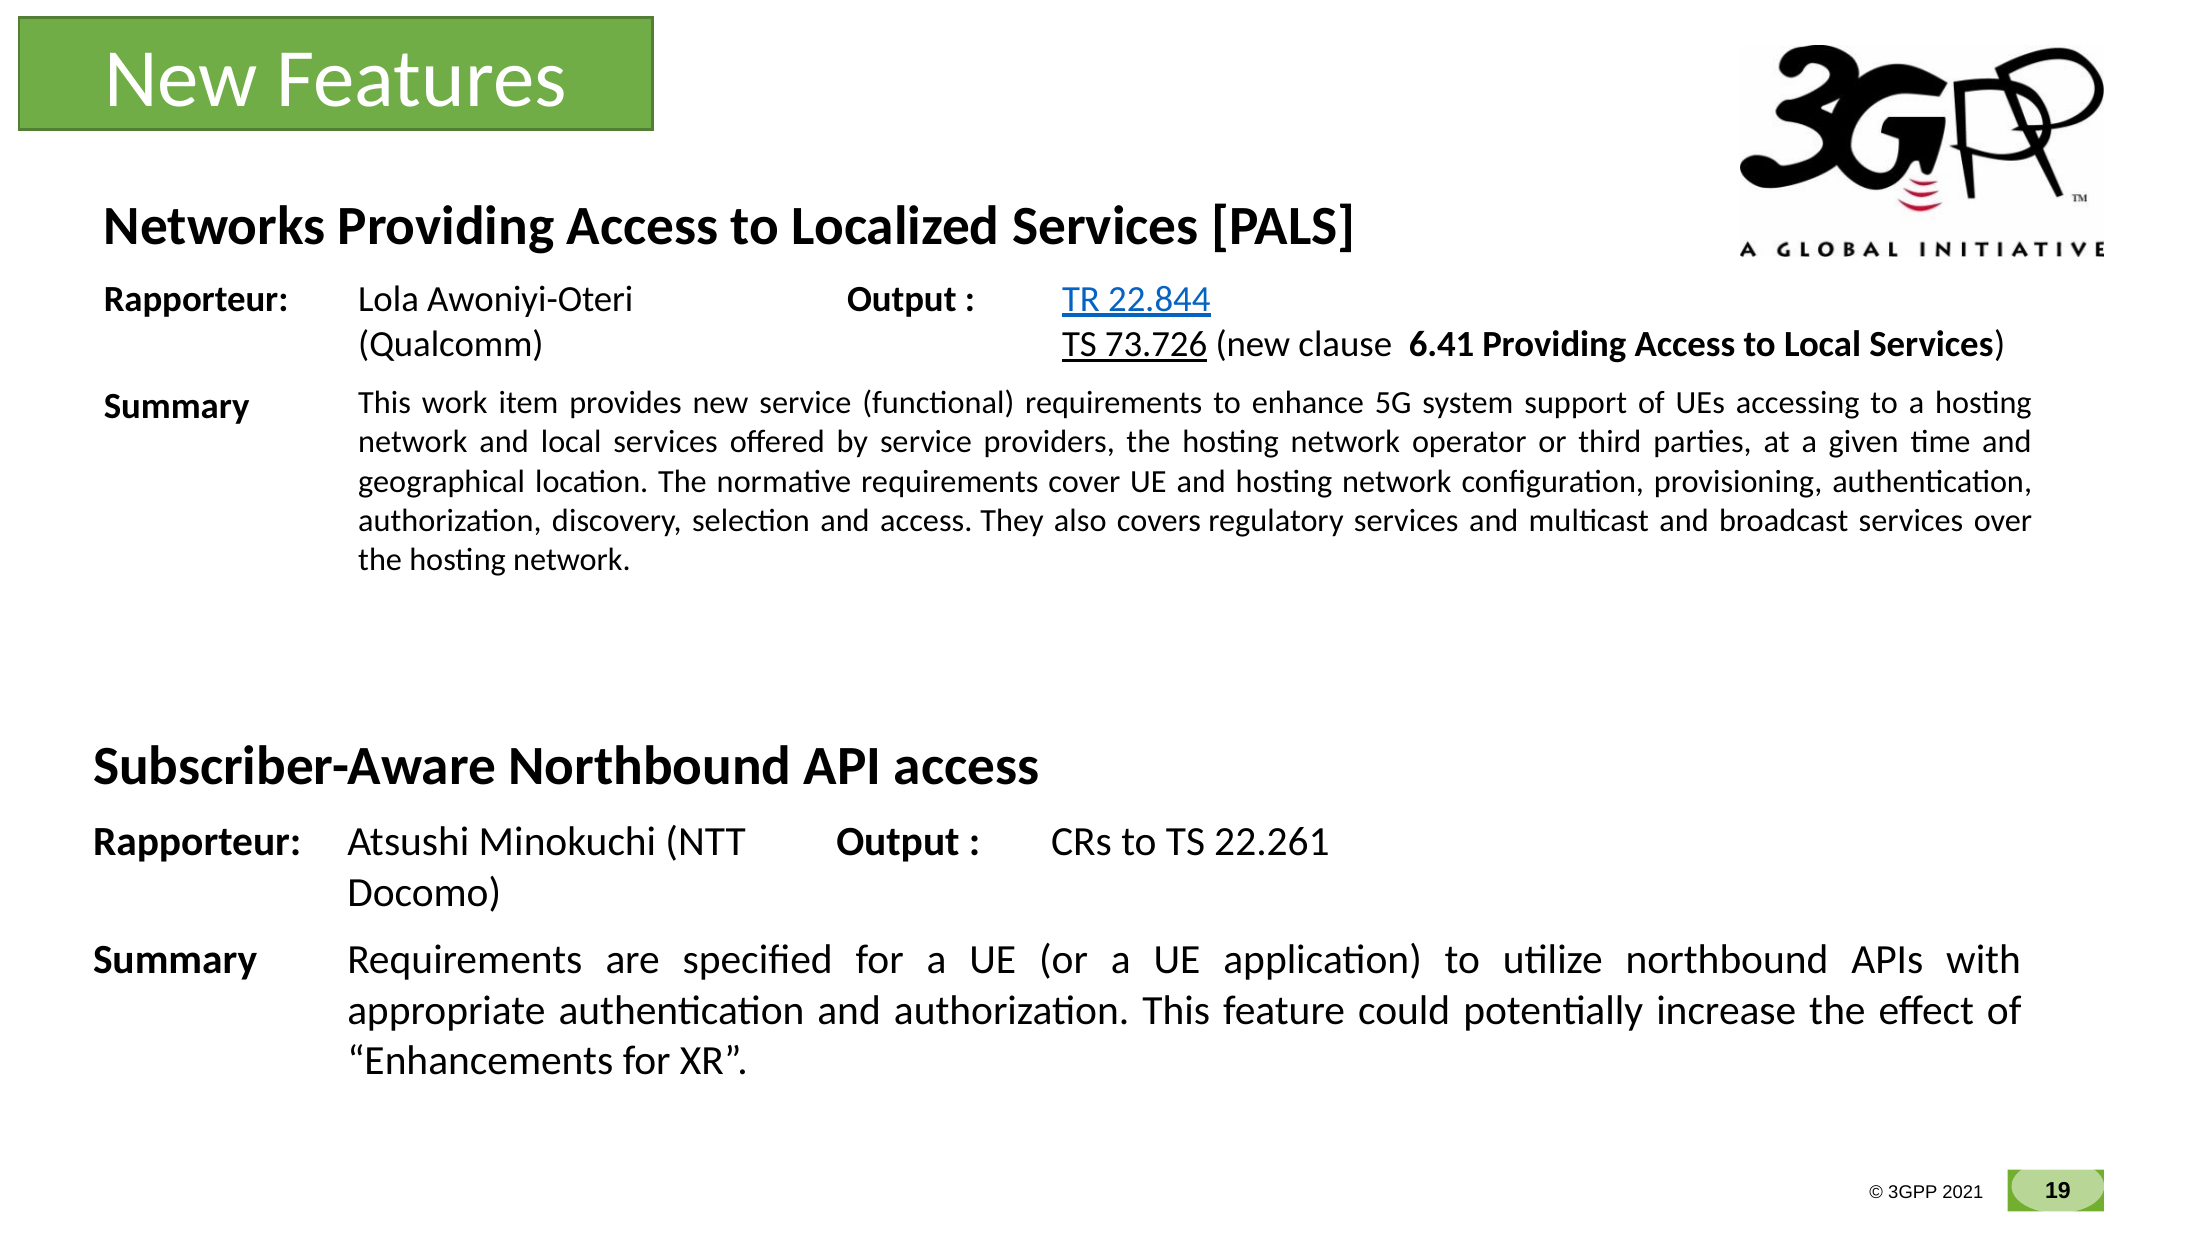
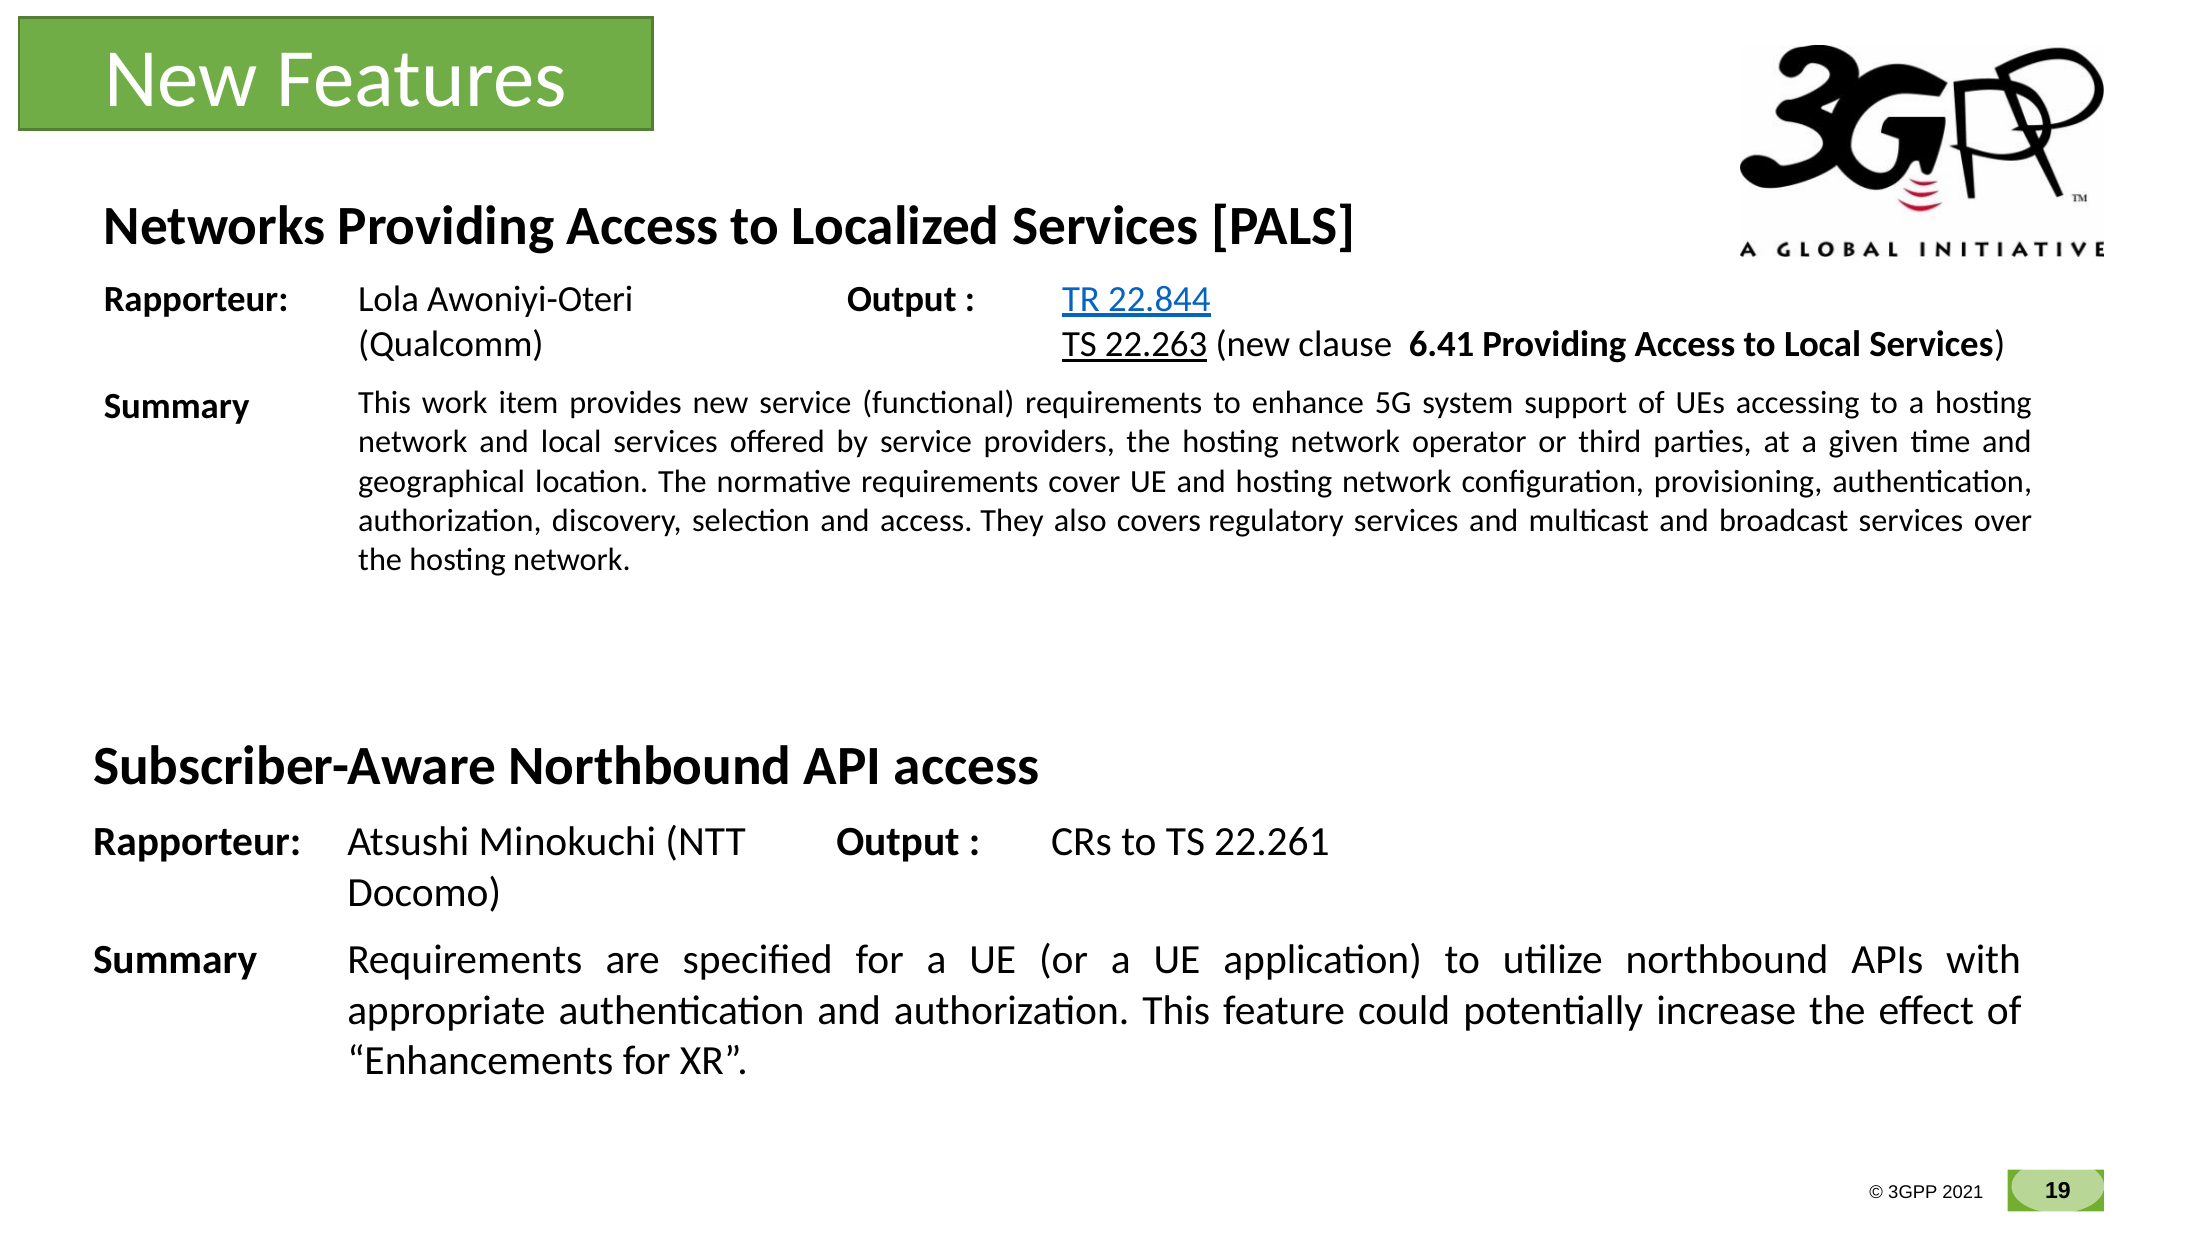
73.726: 73.726 -> 22.263 (1156, 344)
